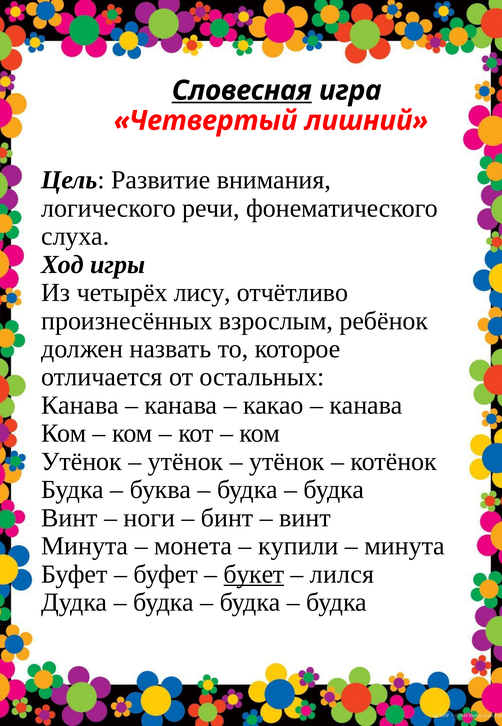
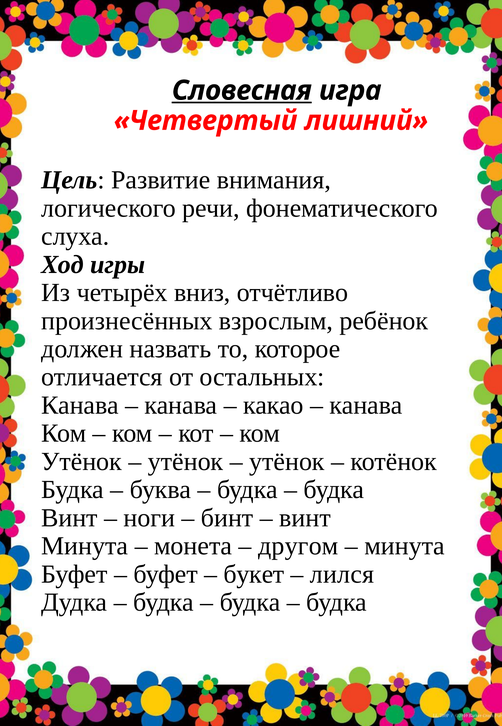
лису: лису -> вниз (202, 292)
купили: купили -> другом (298, 545)
букет underline: present -> none (254, 573)
